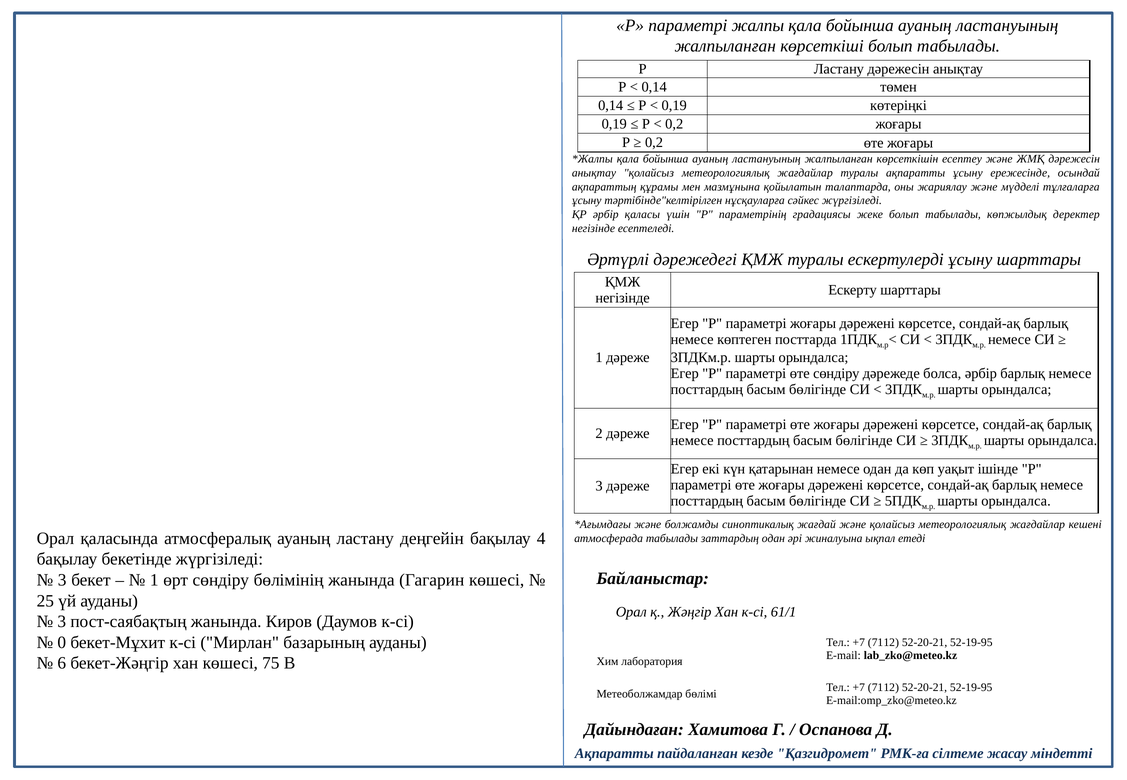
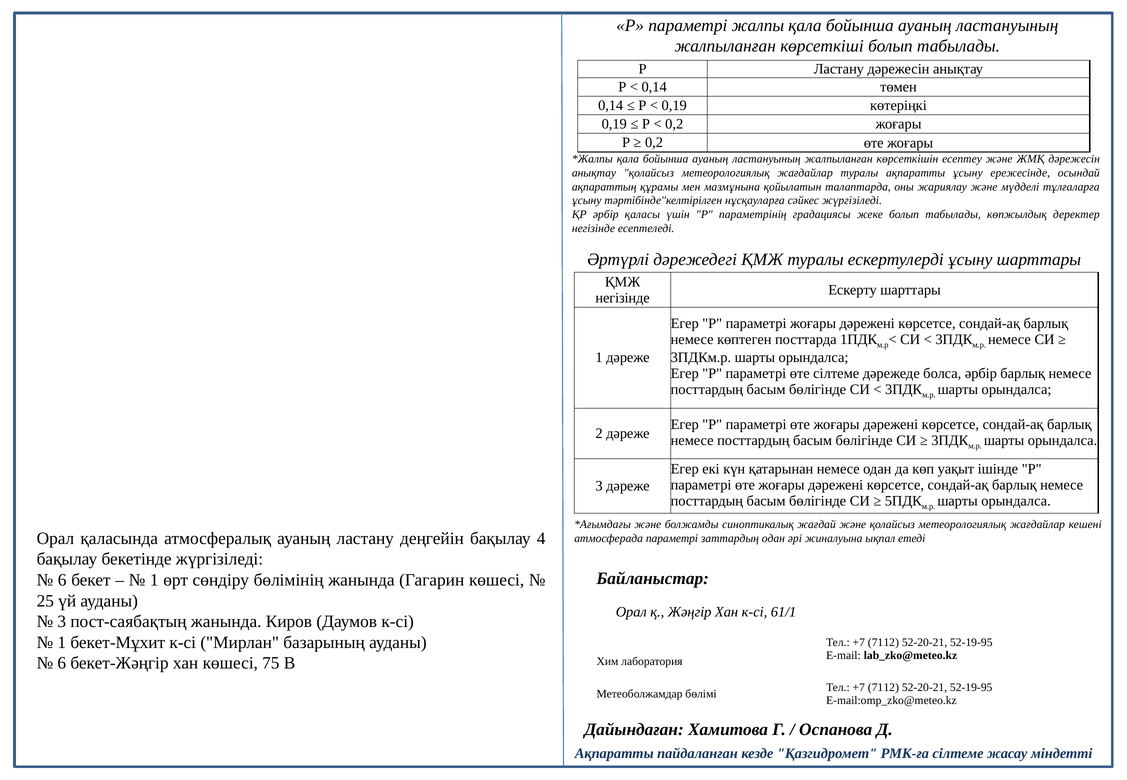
өте сөндіру: сөндіру -> сілтеме (836, 374)
атмосферада табылады: табылады -> параметрі (672, 539)
3: 3 -> 6 (62, 580)
0: 0 -> 1 (62, 643)
